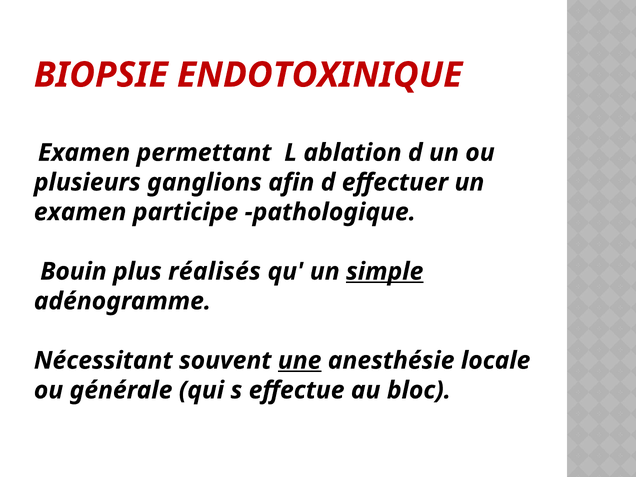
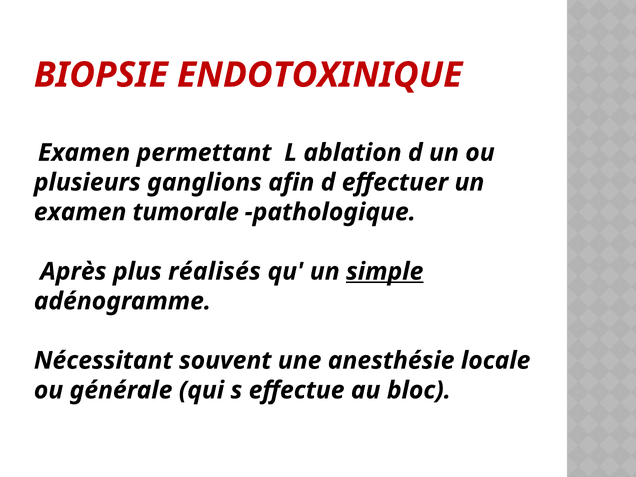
participe: participe -> tumorale (186, 212)
Bouin: Bouin -> Après (73, 271)
une underline: present -> none (300, 361)
